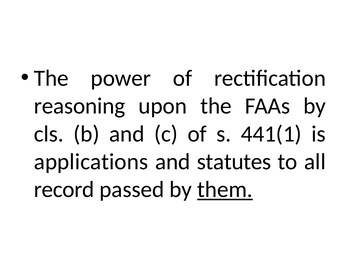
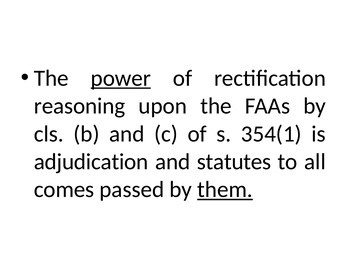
power underline: none -> present (121, 78)
441(1: 441(1 -> 354(1 (271, 133)
applications: applications -> adjudication (91, 161)
record: record -> comes (64, 189)
